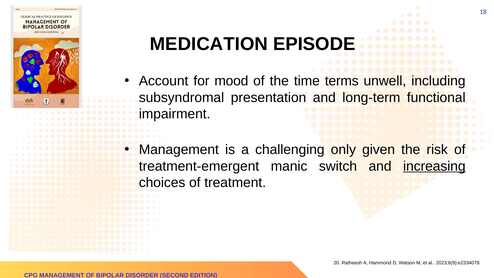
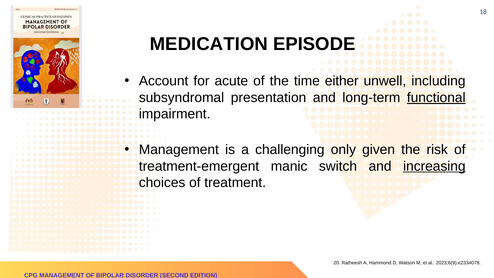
mood: mood -> acute (231, 81)
terms: terms -> either (342, 81)
functional underline: none -> present (436, 98)
